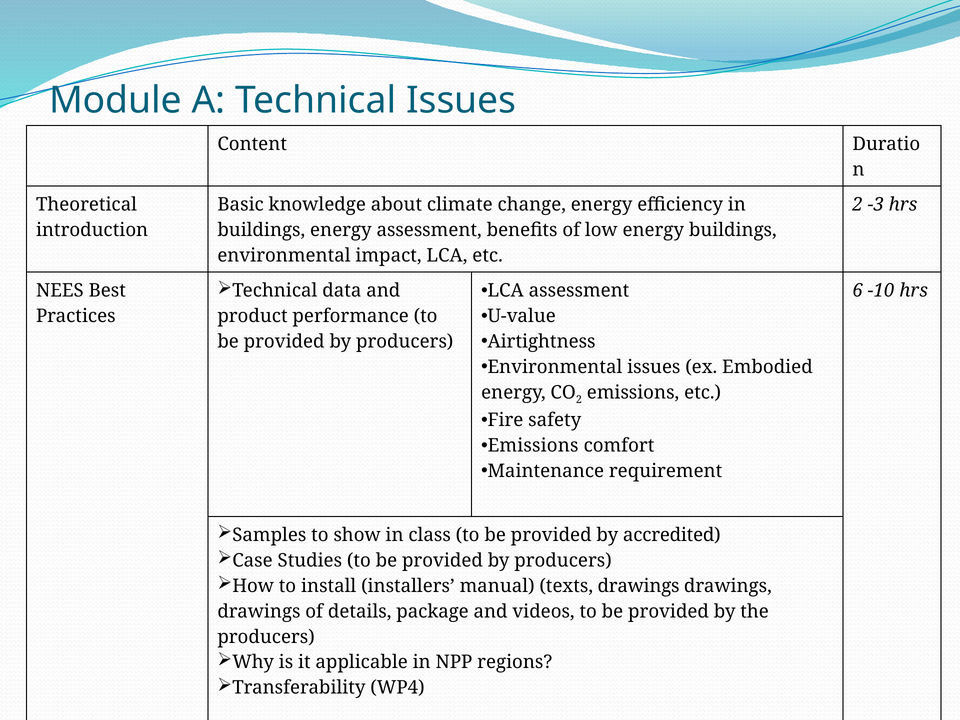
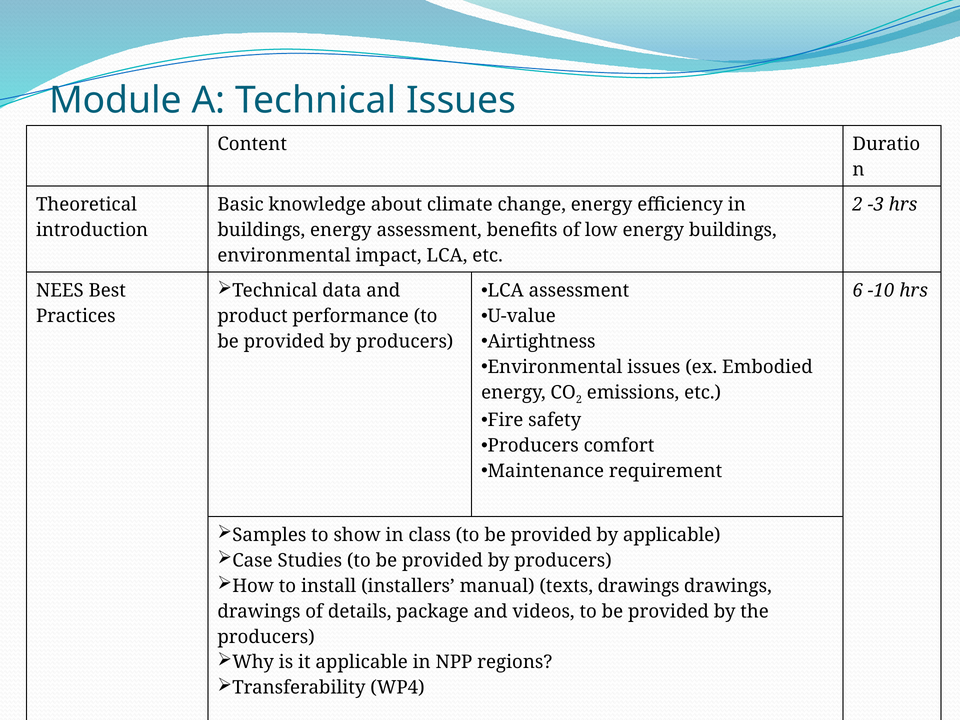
Emissions: Emissions -> Producers (533, 446)
by accredited: accredited -> applicable (672, 535)
